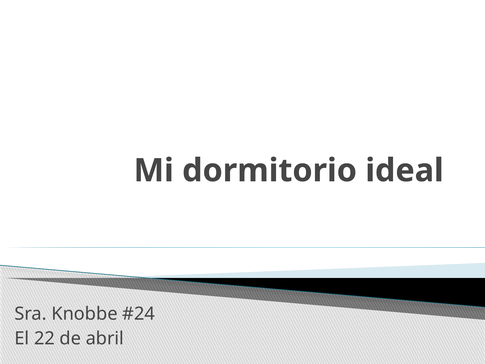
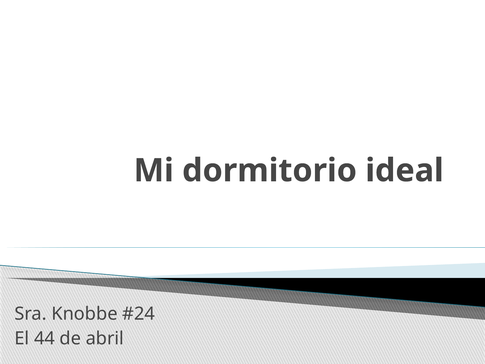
22: 22 -> 44 (44, 338)
